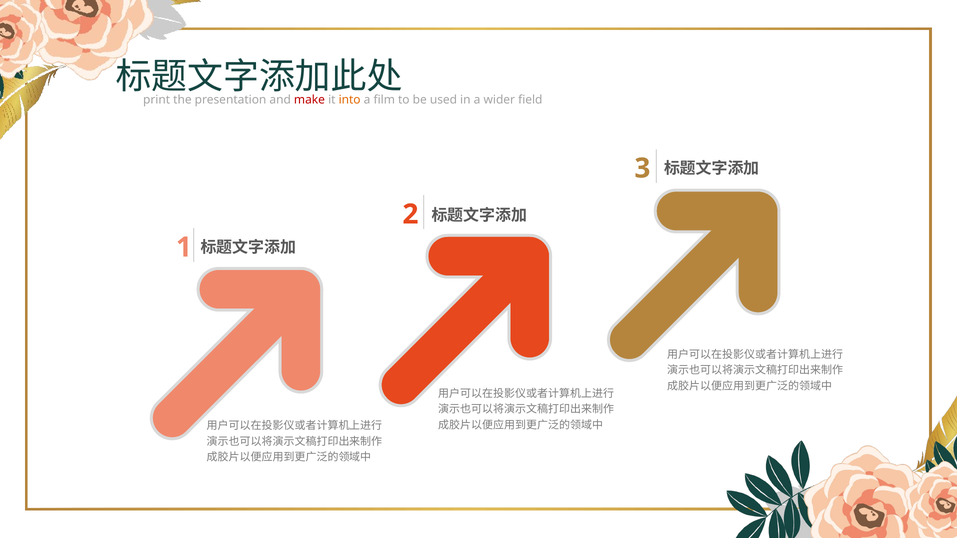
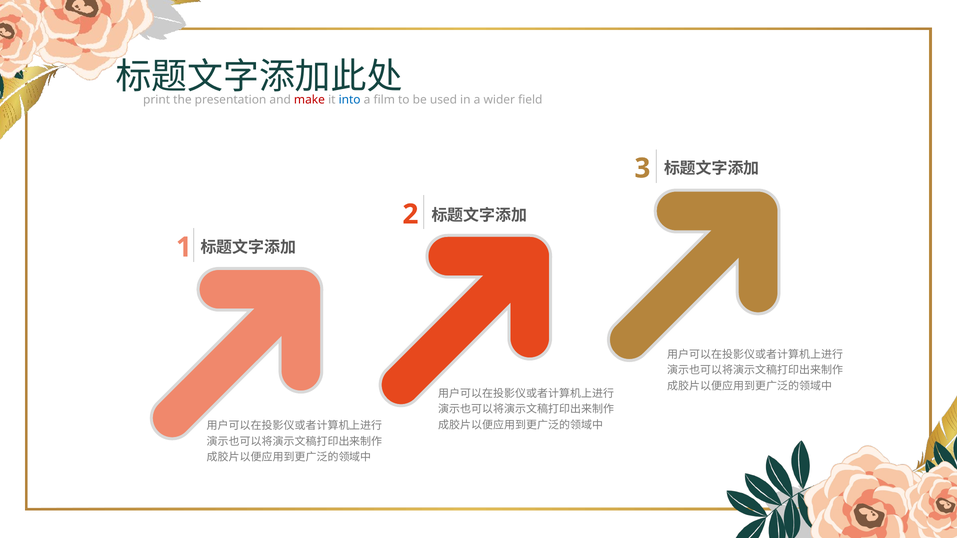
into colour: orange -> blue (350, 100)
